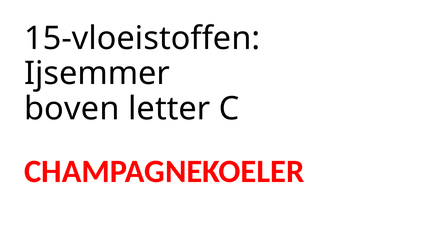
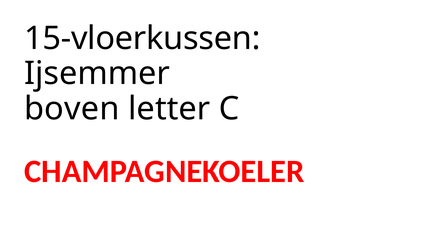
15-vloeistoffen: 15-vloeistoffen -> 15-vloerkussen (142, 38)
